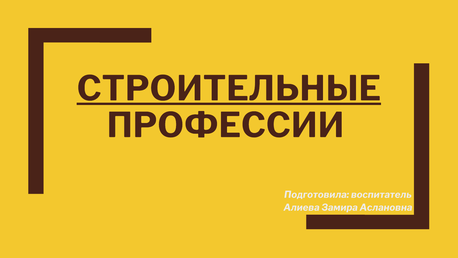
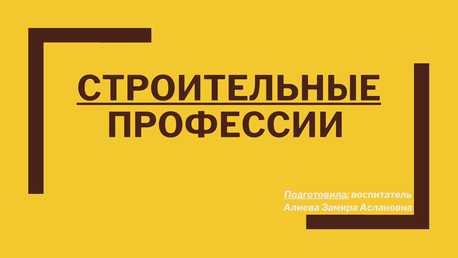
Подготовила underline: none -> present (317, 194)
